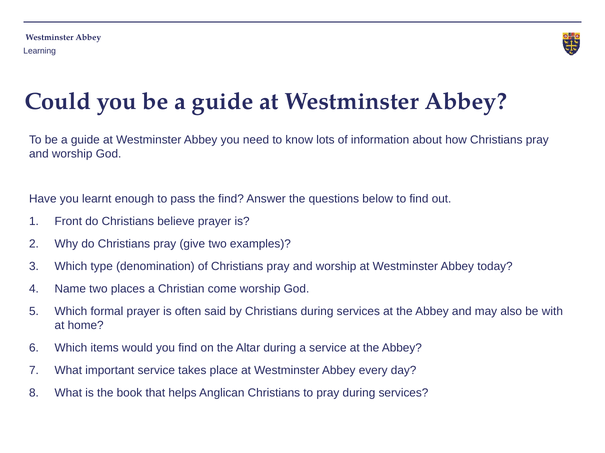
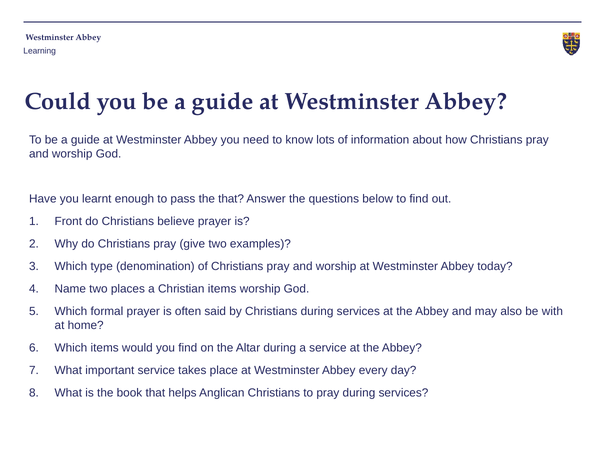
the find: find -> that (231, 199)
Christian come: come -> items (222, 289)
